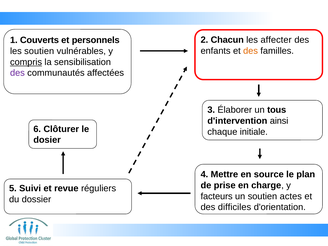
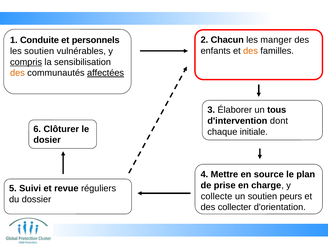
affecter: affecter -> manger (276, 40)
Couverts: Couverts -> Conduite (39, 40)
des colour: purple -> orange (17, 73)
affectées underline: none -> present (106, 73)
ainsi: ainsi -> dont (279, 121)
facteurs: facteurs -> collecte (217, 196)
actes: actes -> peurs (291, 196)
difficiles: difficiles -> collecter (235, 207)
